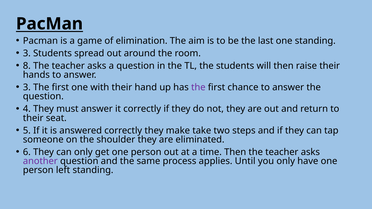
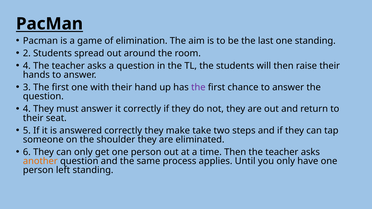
3: 3 -> 2 (27, 53)
8: 8 -> 4 (27, 66)
another colour: purple -> orange (40, 161)
